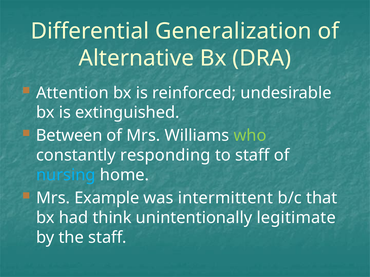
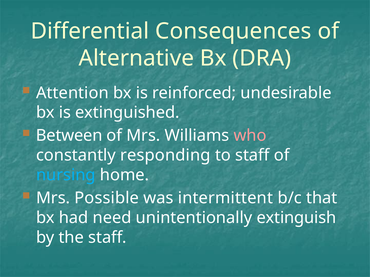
Generalization: Generalization -> Consequences (233, 31)
who colour: light green -> pink (250, 136)
Example: Example -> Possible (107, 198)
think: think -> need (112, 218)
legitimate: legitimate -> extinguish (296, 218)
